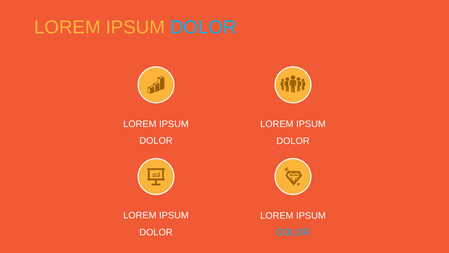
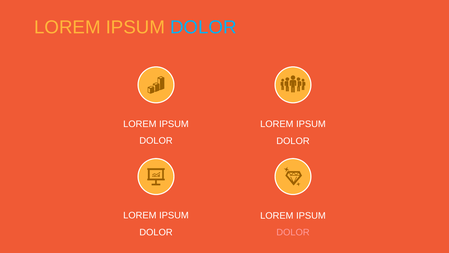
DOLOR colour: light blue -> pink (293, 232)
